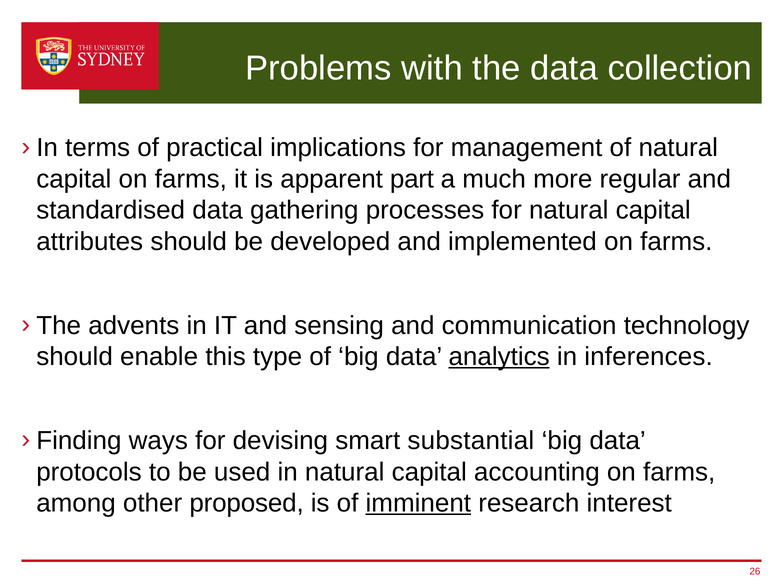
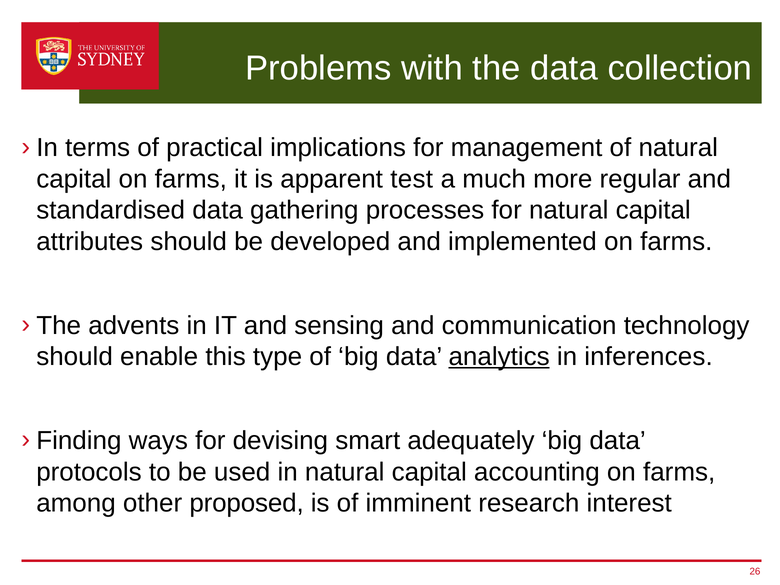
part: part -> test (412, 179)
substantial: substantial -> adequately (471, 441)
imminent underline: present -> none (418, 503)
